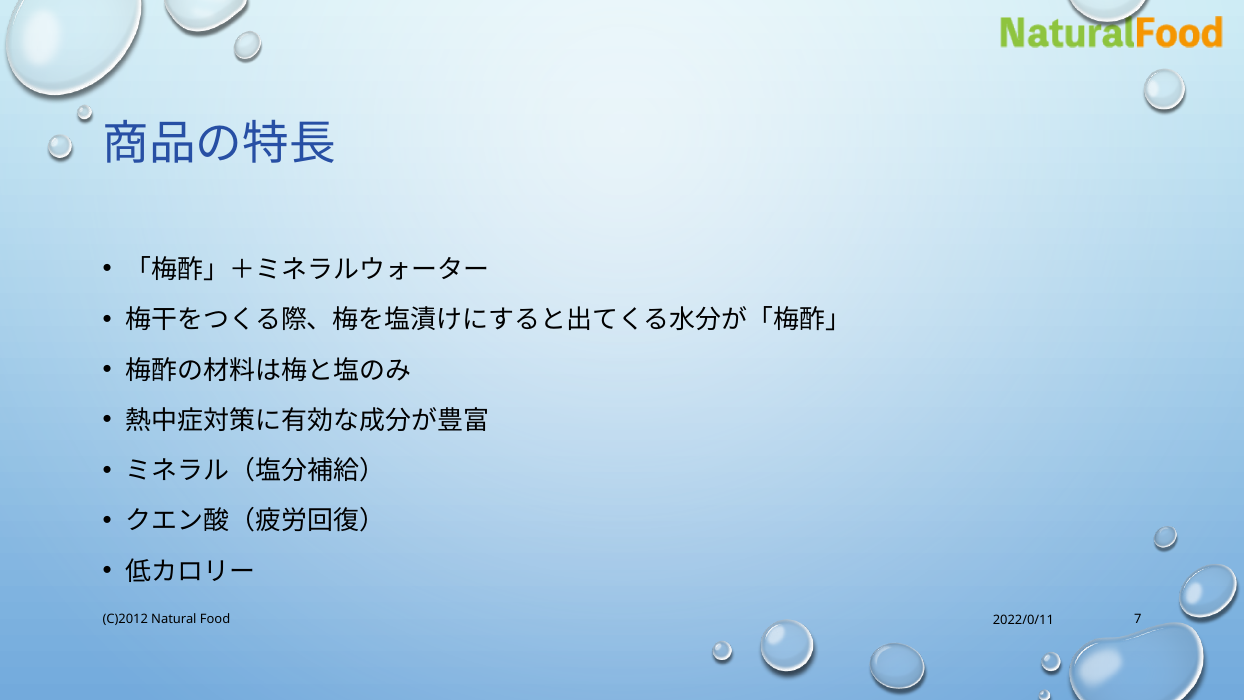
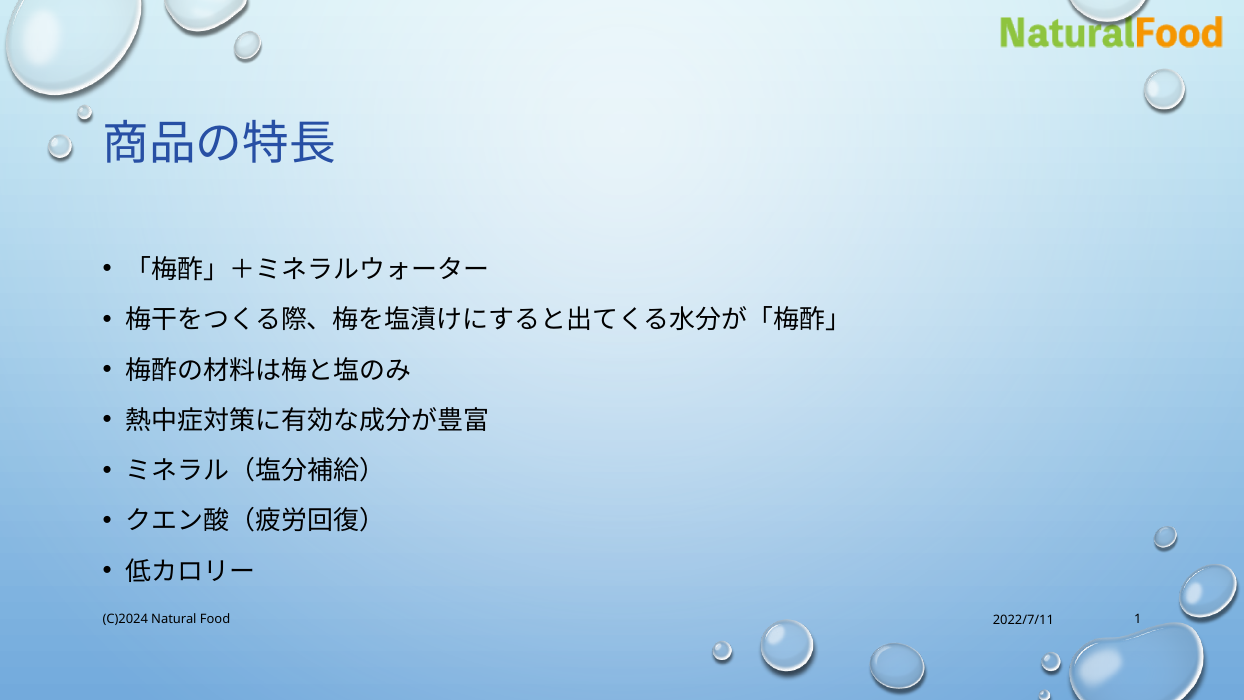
C)2012: C)2012 -> C)2024 (125, 619)
7: 7 -> 1 (1138, 619)
2022/0/11: 2022/0/11 -> 2022/7/11 (1023, 620)
